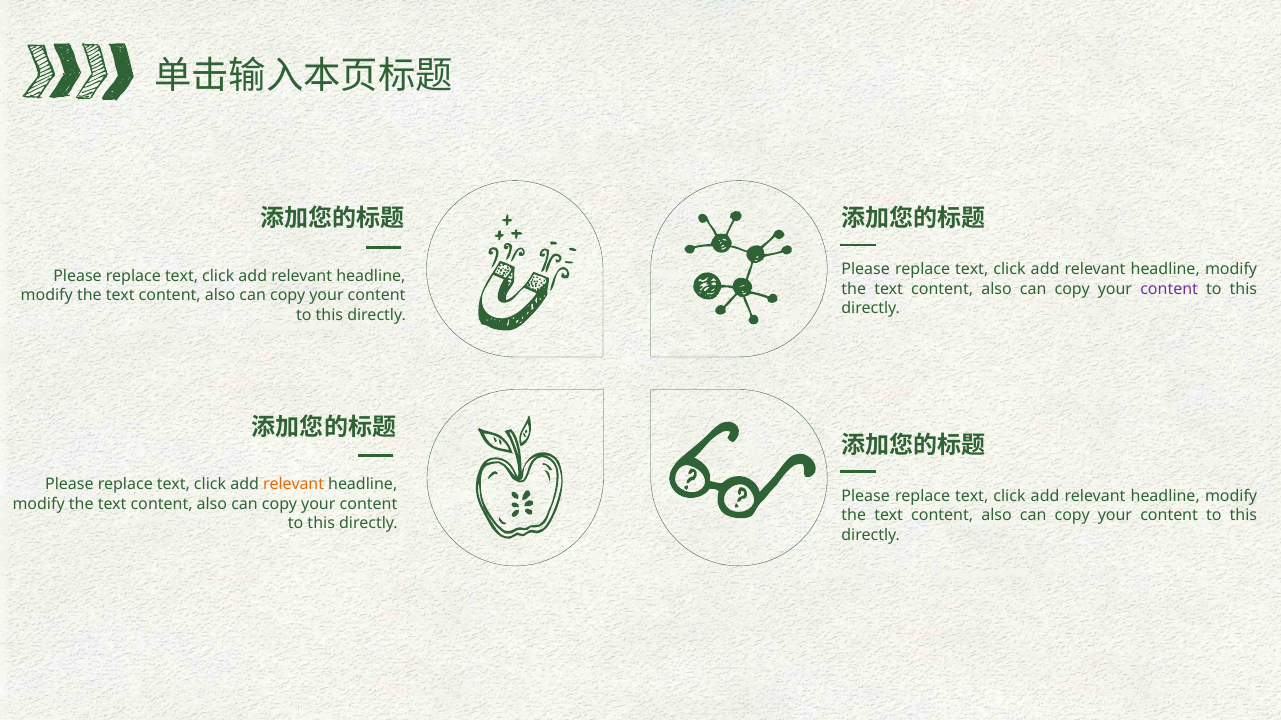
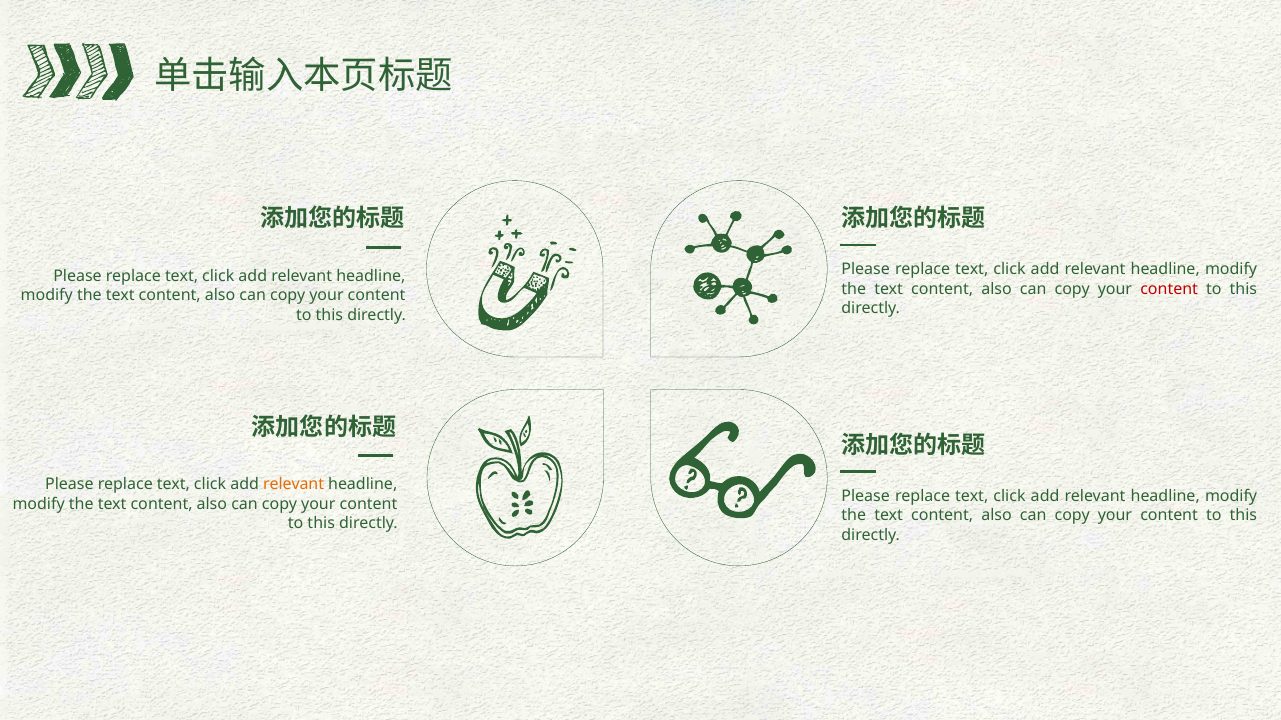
content colour: purple -> red (1169, 289)
